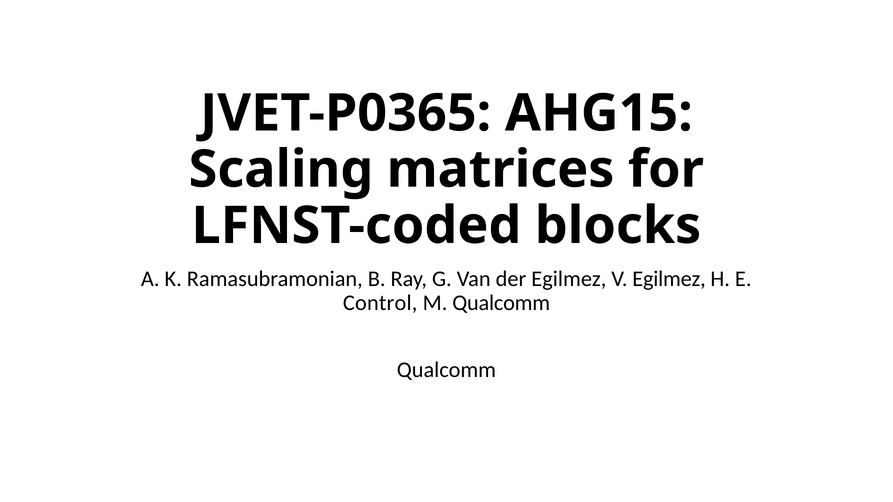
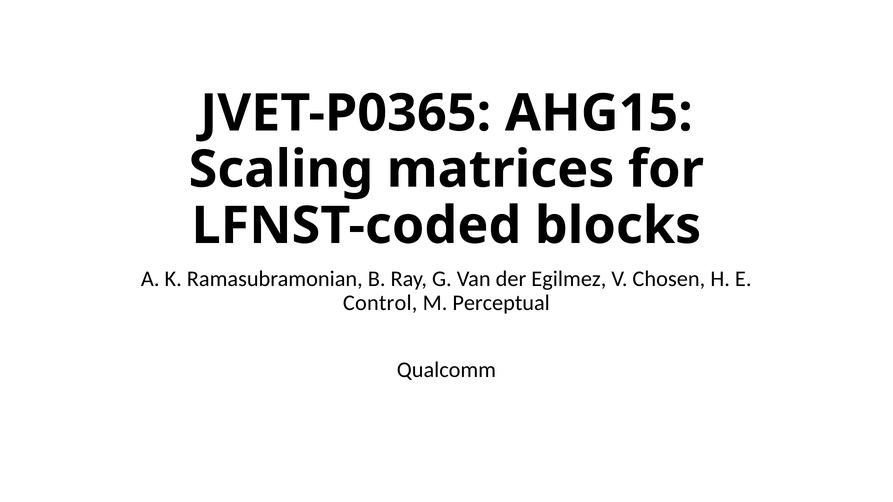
V Egilmez: Egilmez -> Chosen (669, 279)
M Qualcomm: Qualcomm -> Perceptual (501, 303)
